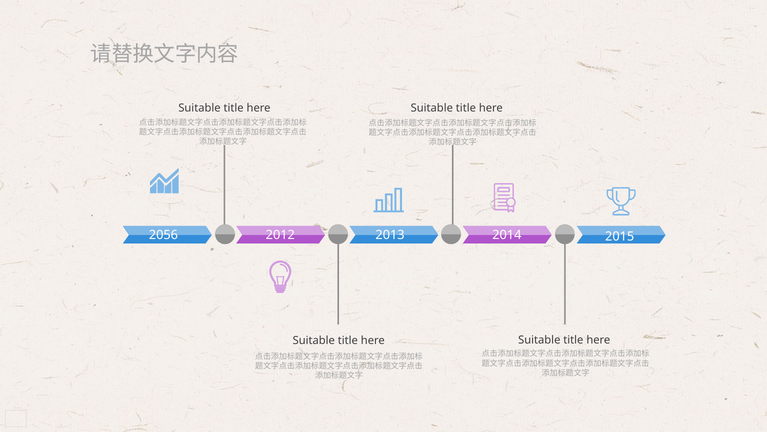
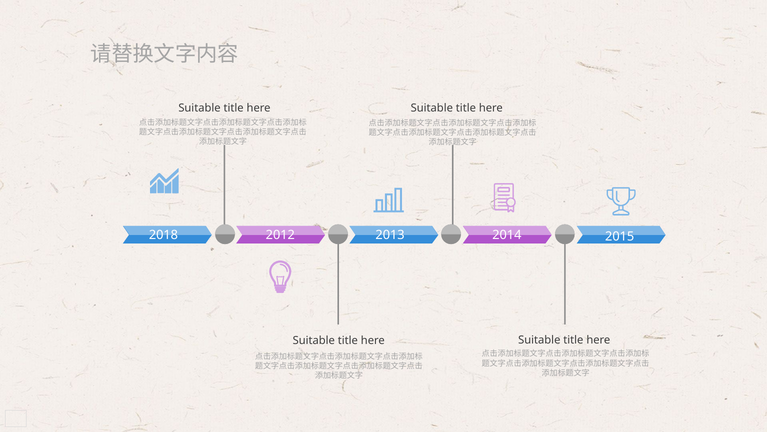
2056: 2056 -> 2018 (163, 235)
